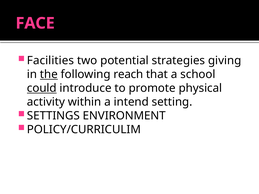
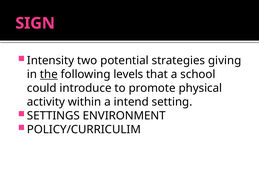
FACE: FACE -> SIGN (35, 23)
Facilities: Facilities -> Intensity (51, 61)
reach: reach -> levels (128, 74)
could underline: present -> none (42, 88)
